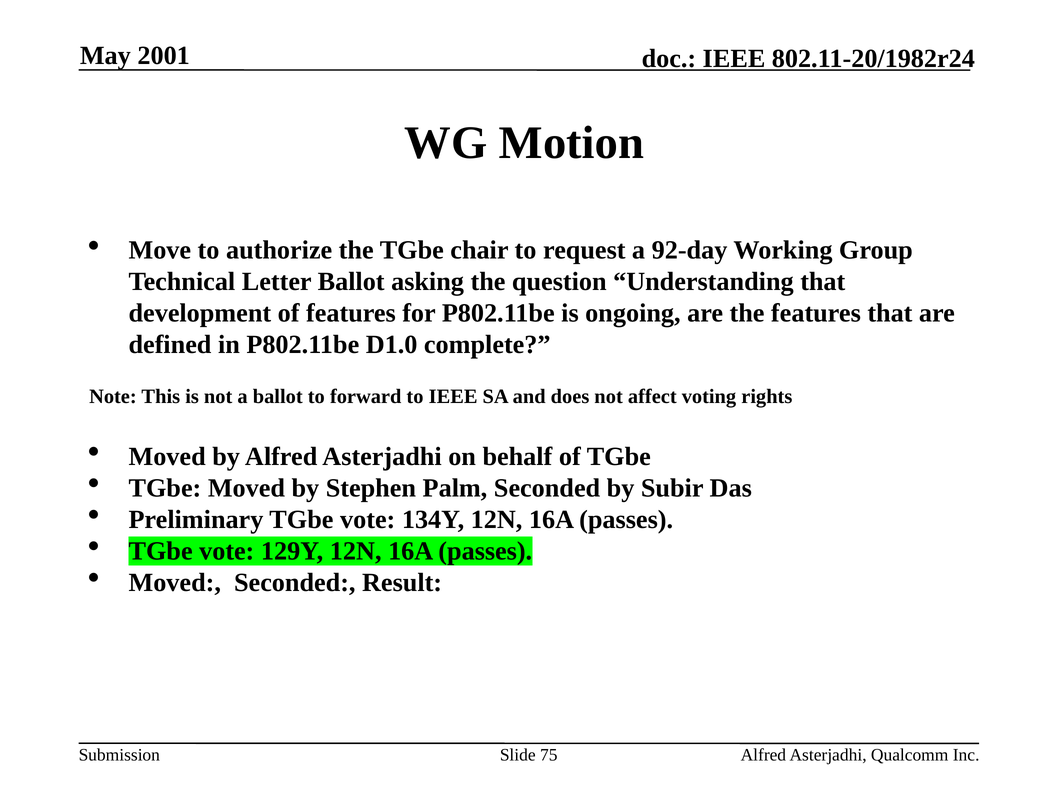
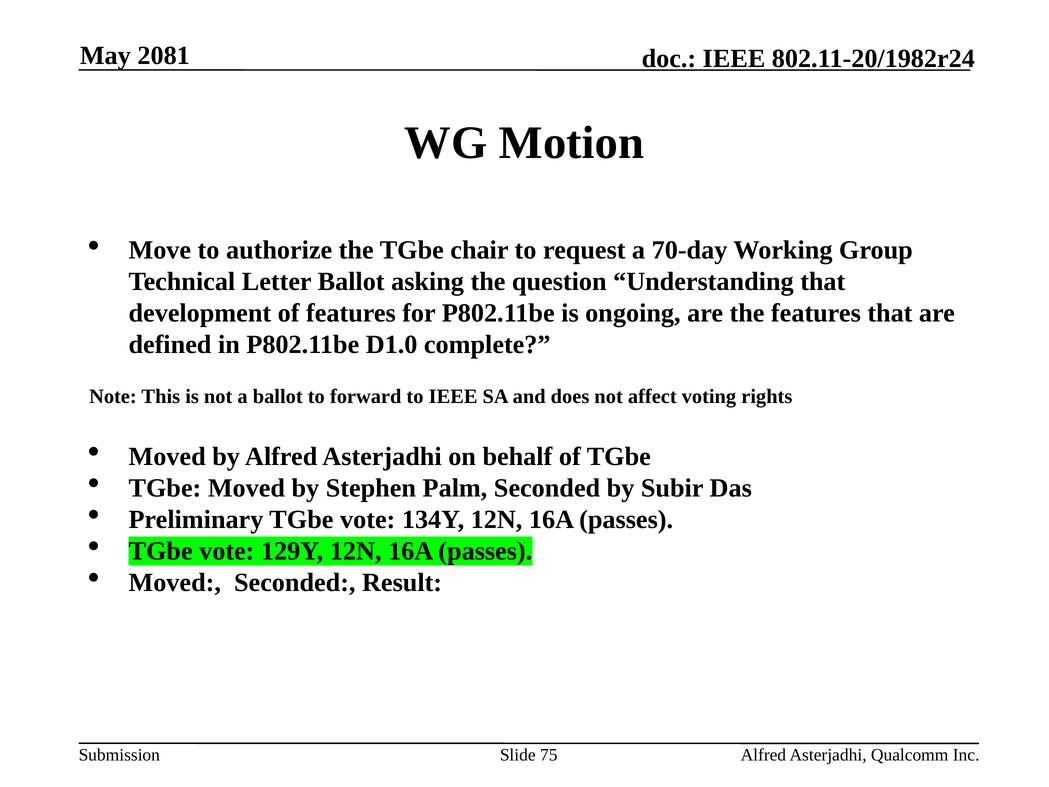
2001: 2001 -> 2081 (164, 56)
92-day: 92-day -> 70-day (690, 250)
